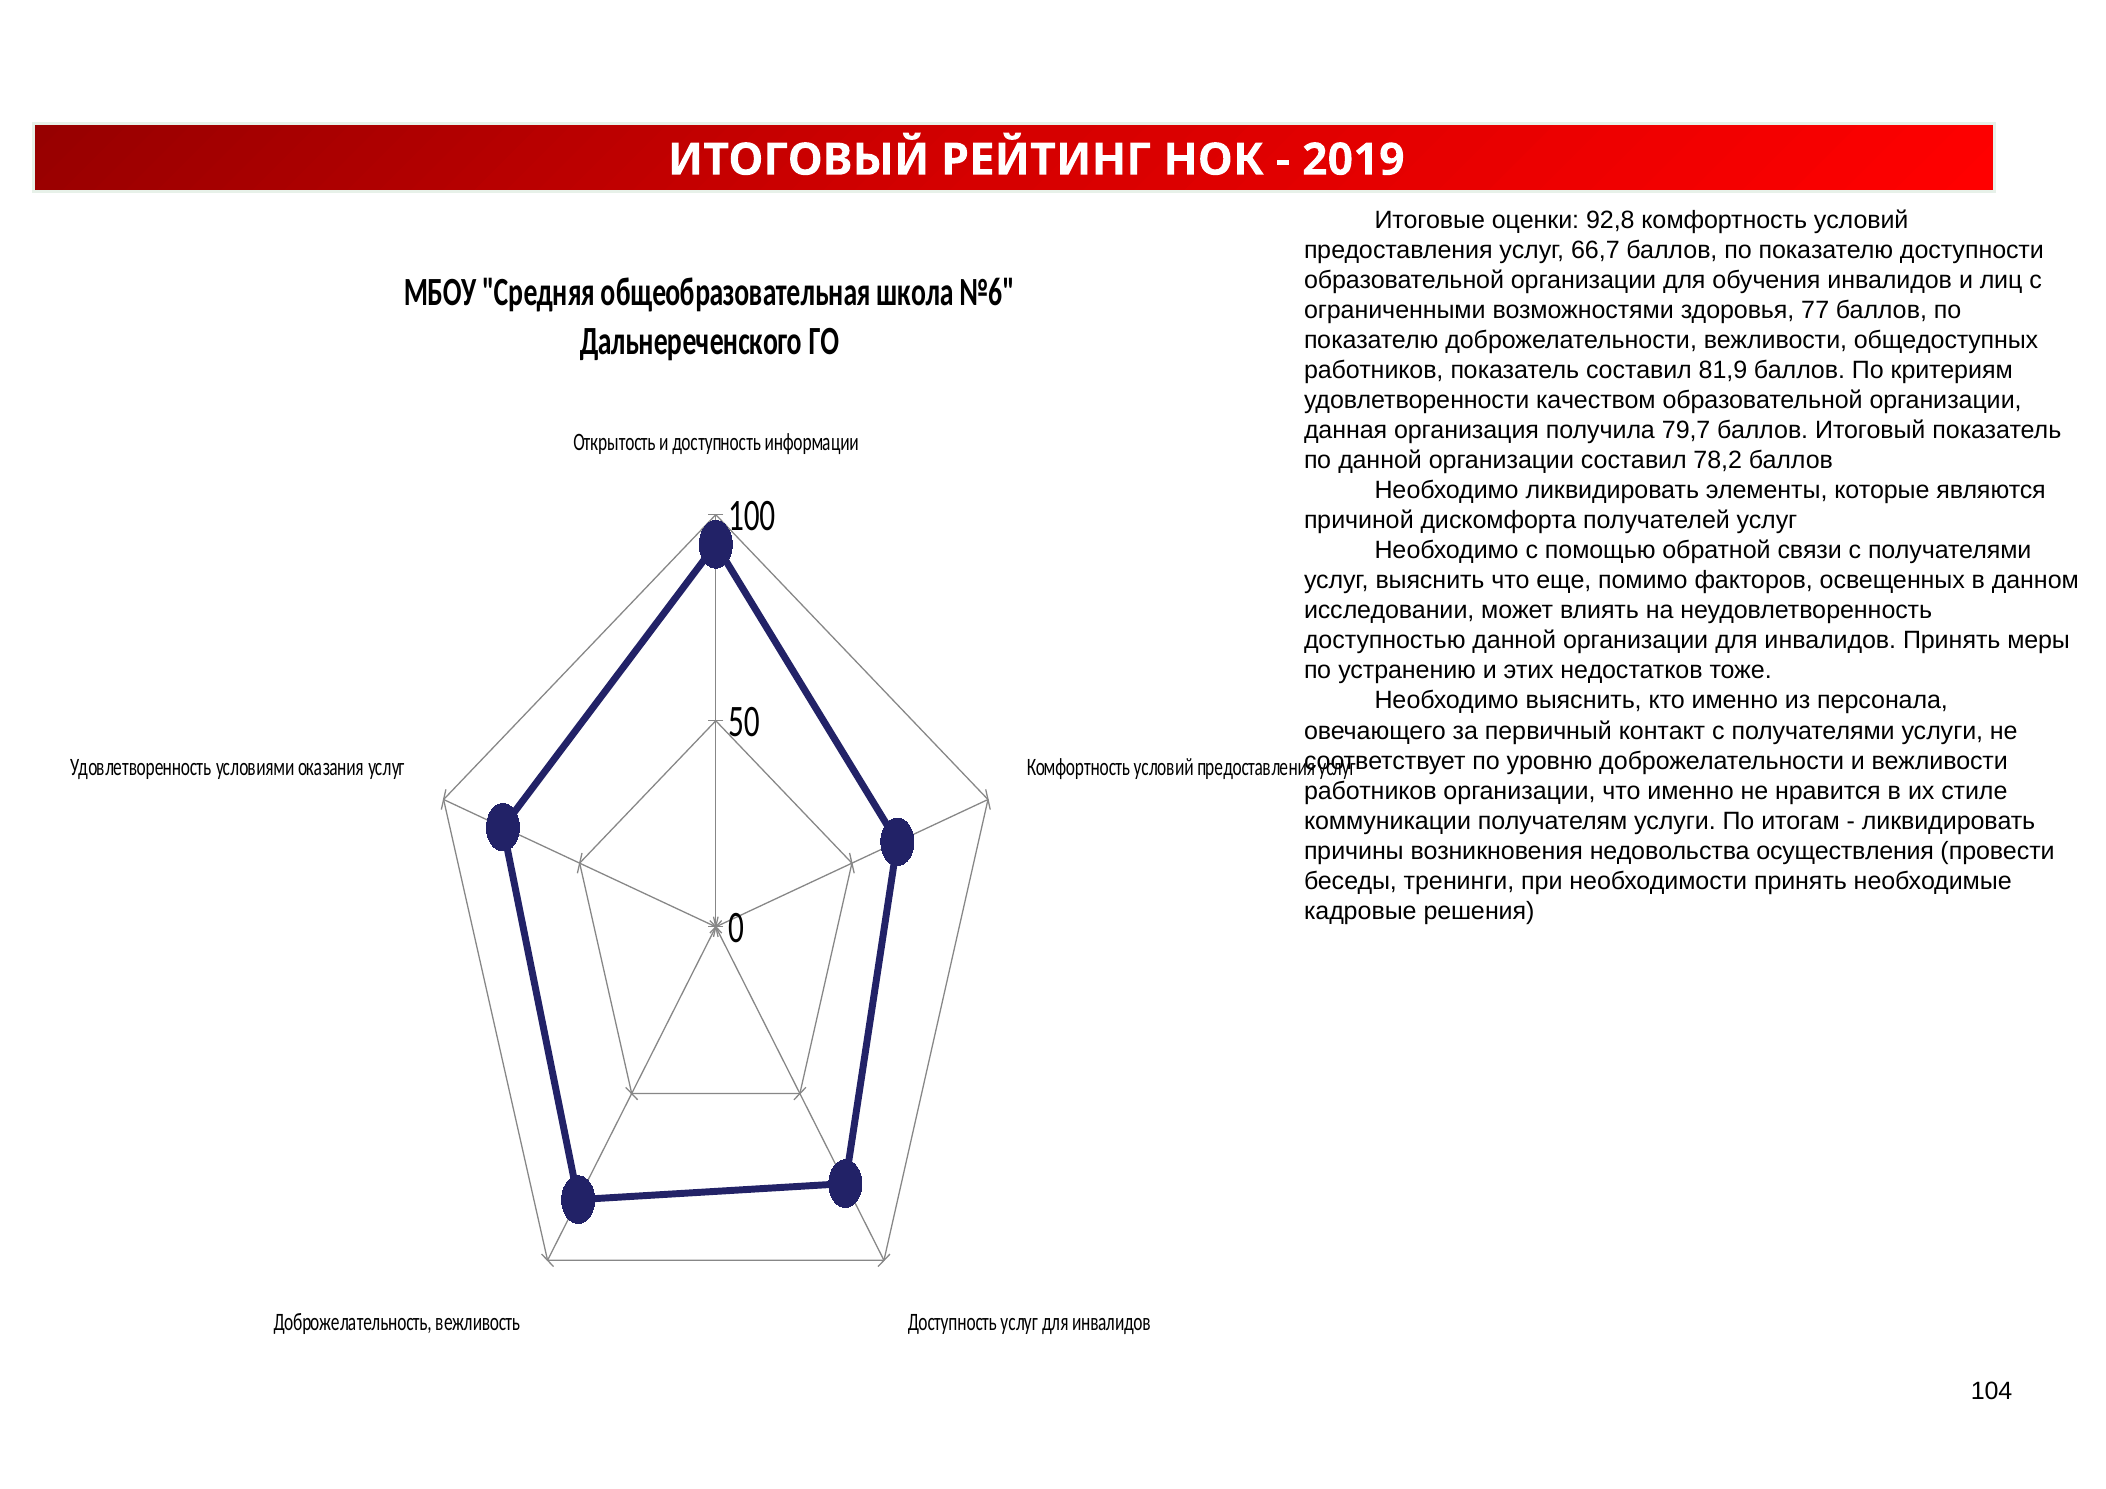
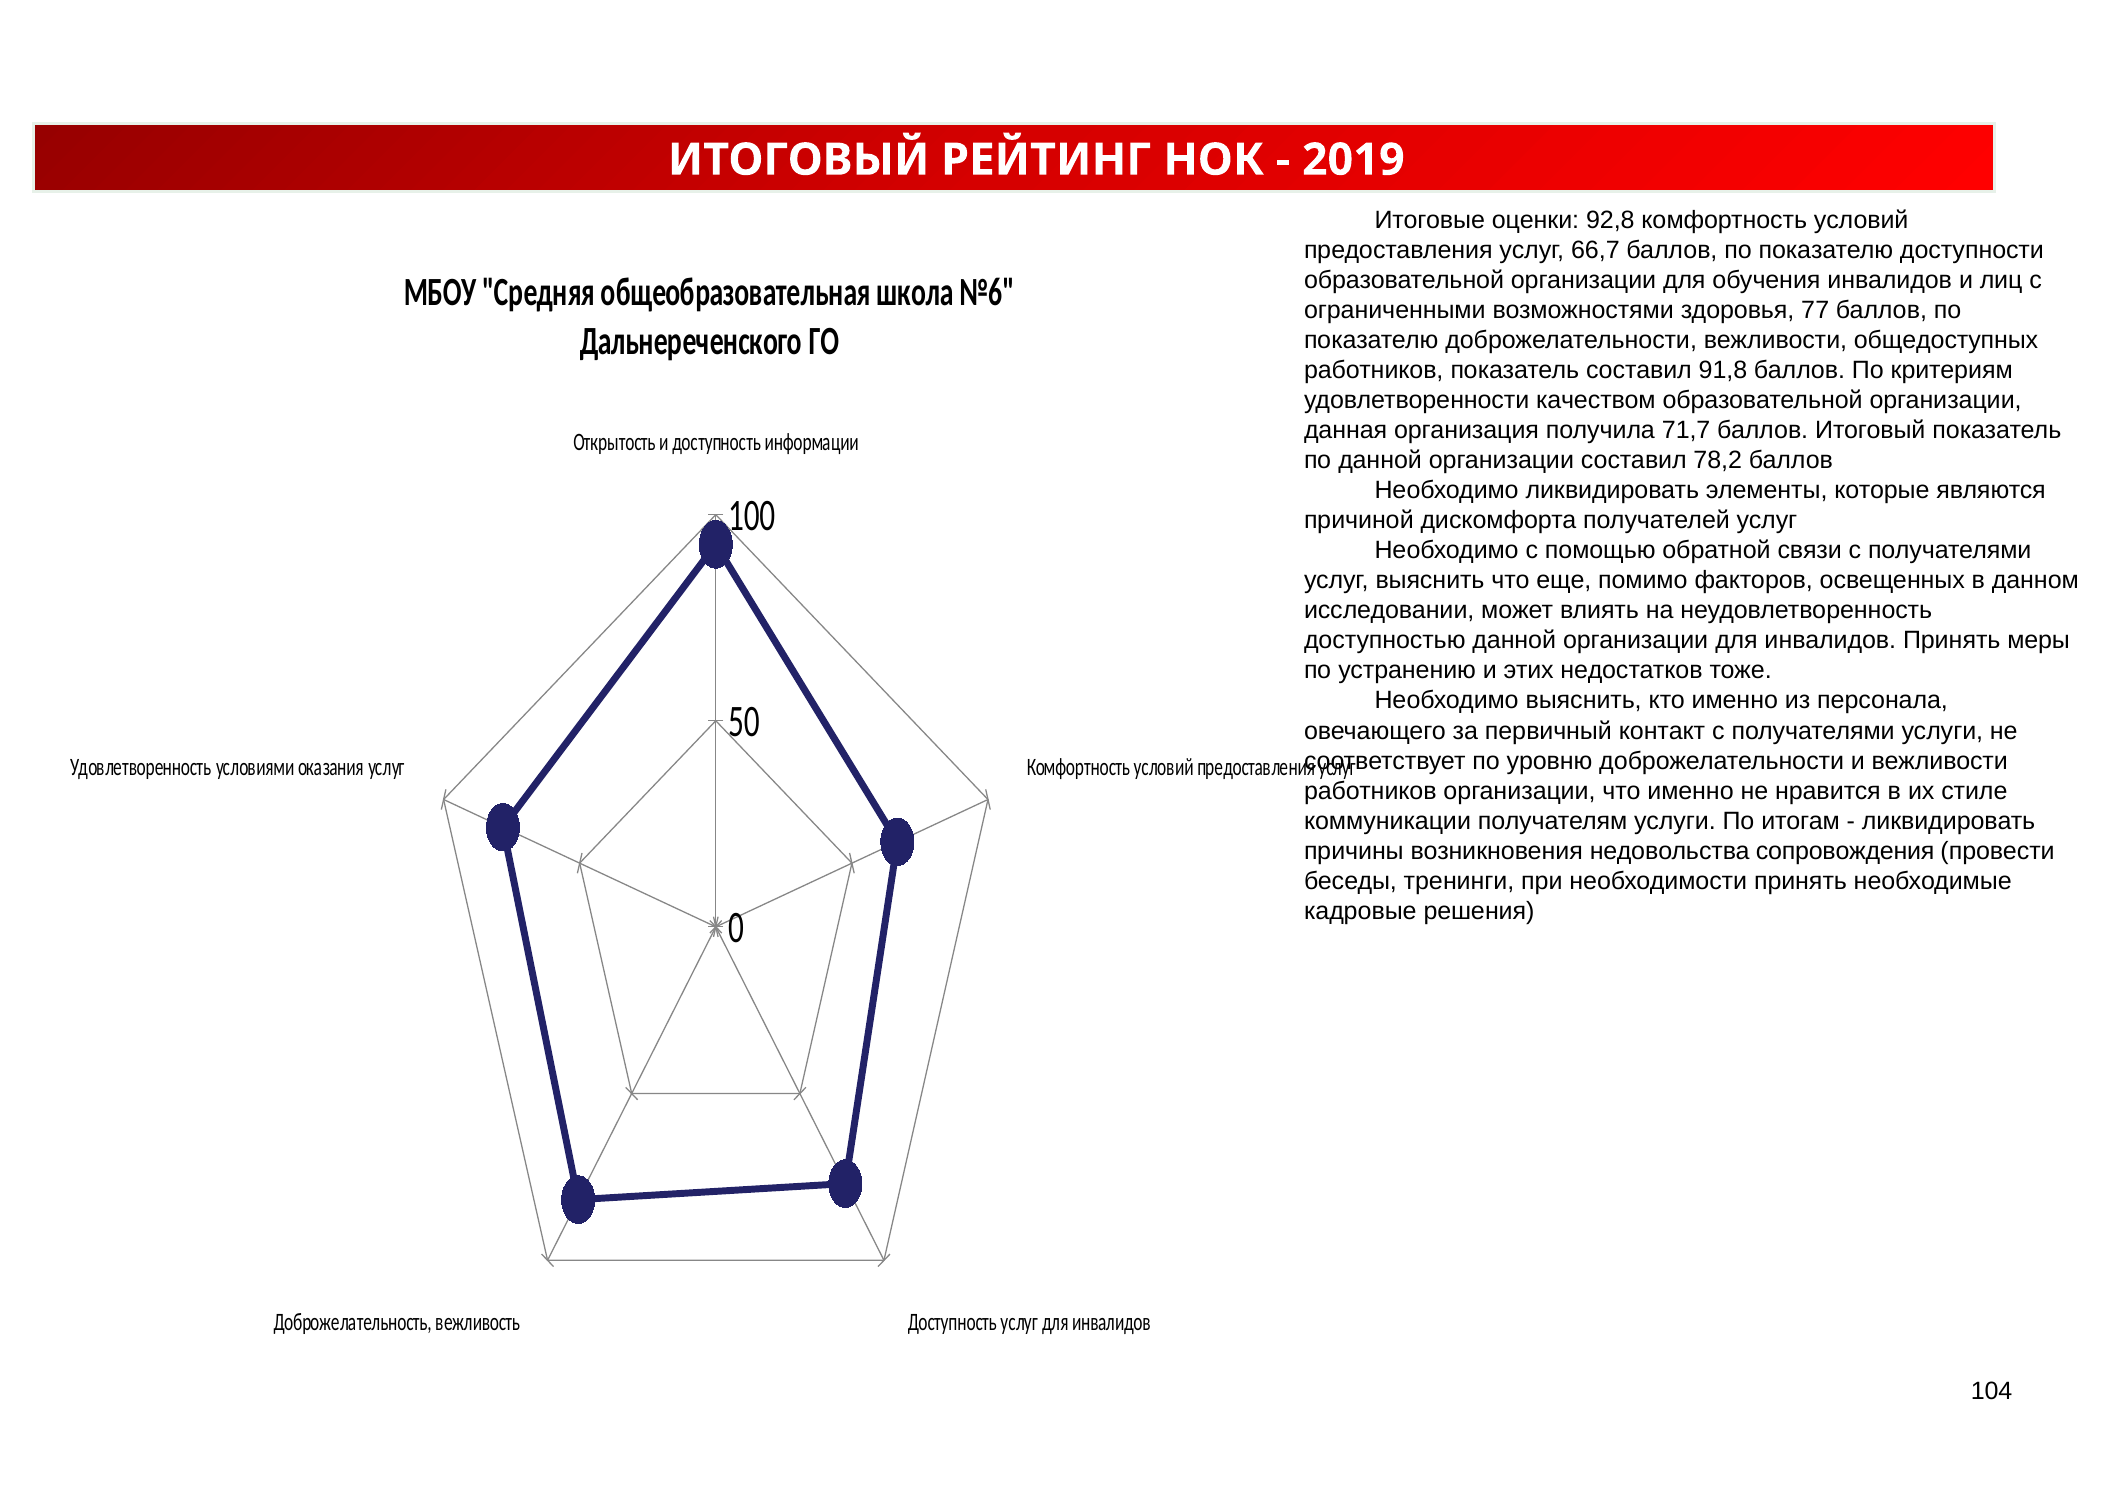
81,9: 81,9 -> 91,8 (1723, 370)
79,7: 79,7 -> 71,7 (1686, 430)
осуществления: осуществления -> сопровождения (1845, 851)
